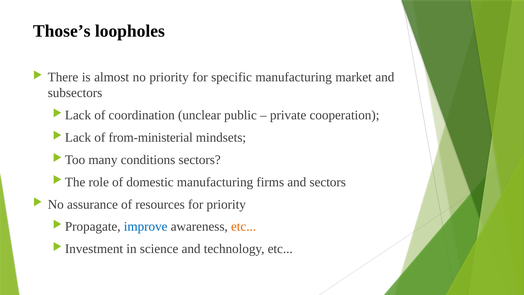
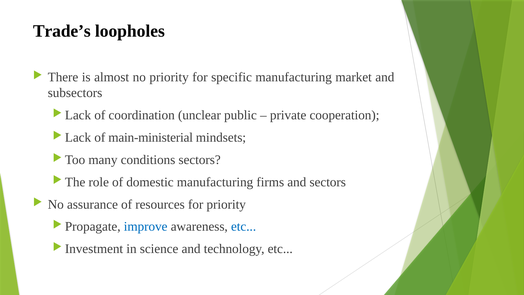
Those’s: Those’s -> Trade’s (62, 31)
from-ministerial: from-ministerial -> main-ministerial (151, 137)
etc colour: orange -> blue (244, 226)
